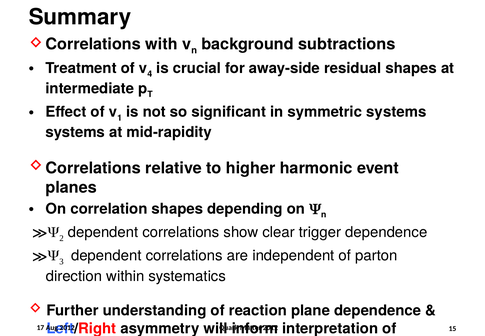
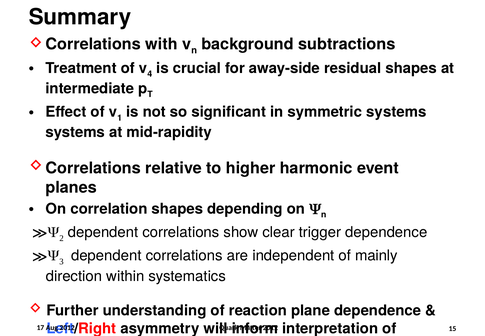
parton: parton -> mainly (376, 256)
